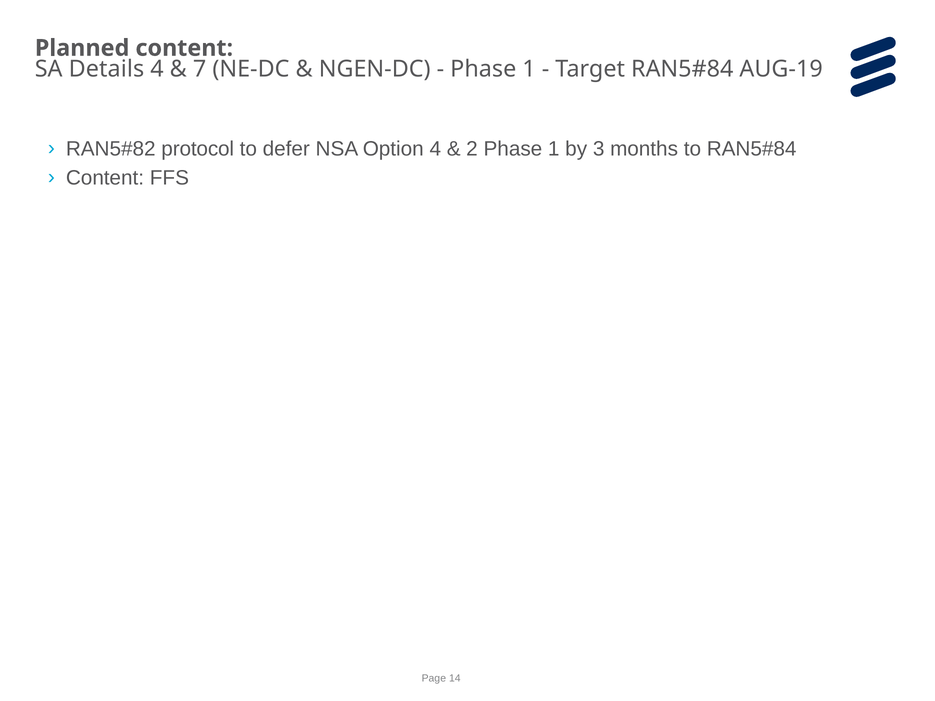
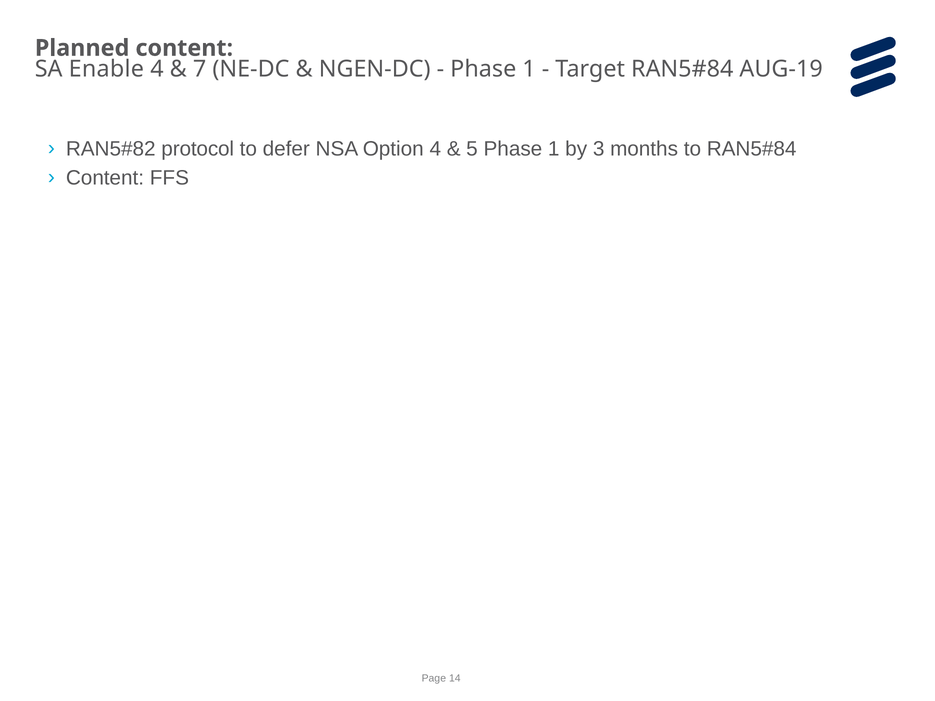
Details: Details -> Enable (106, 69)
2: 2 -> 5 (472, 149)
